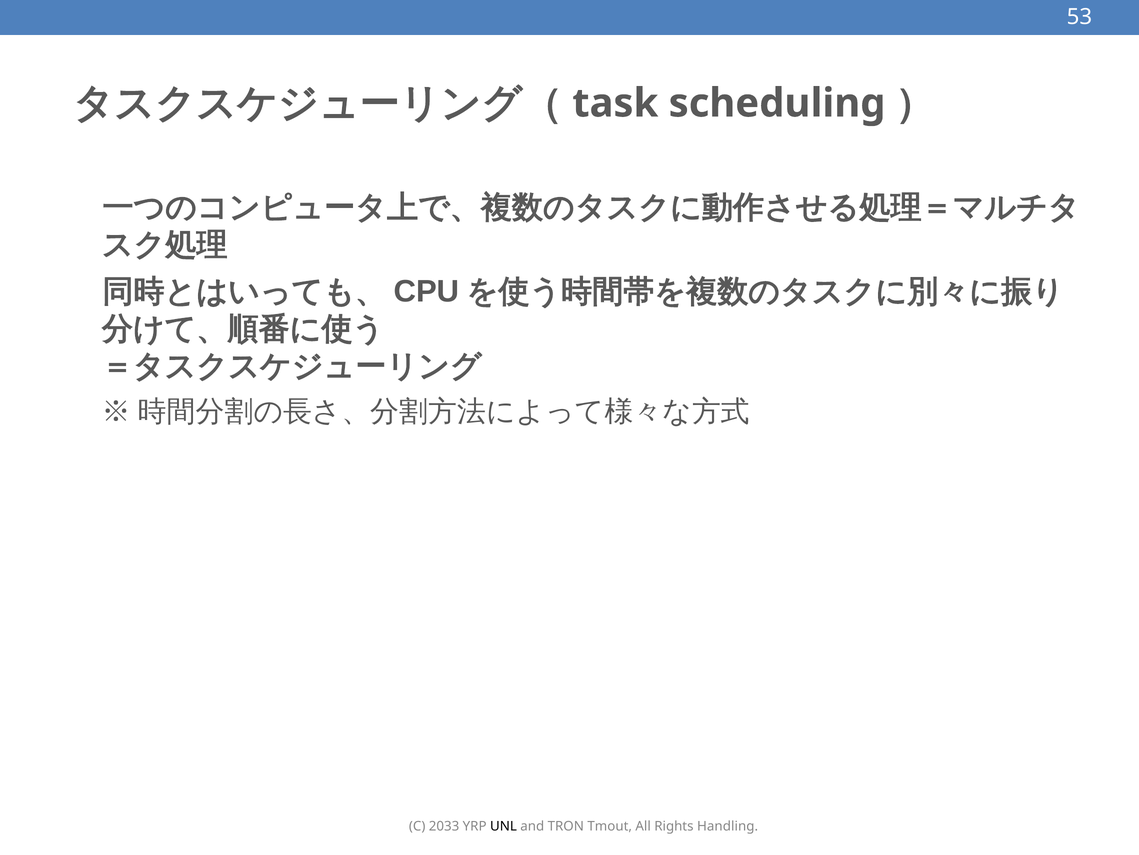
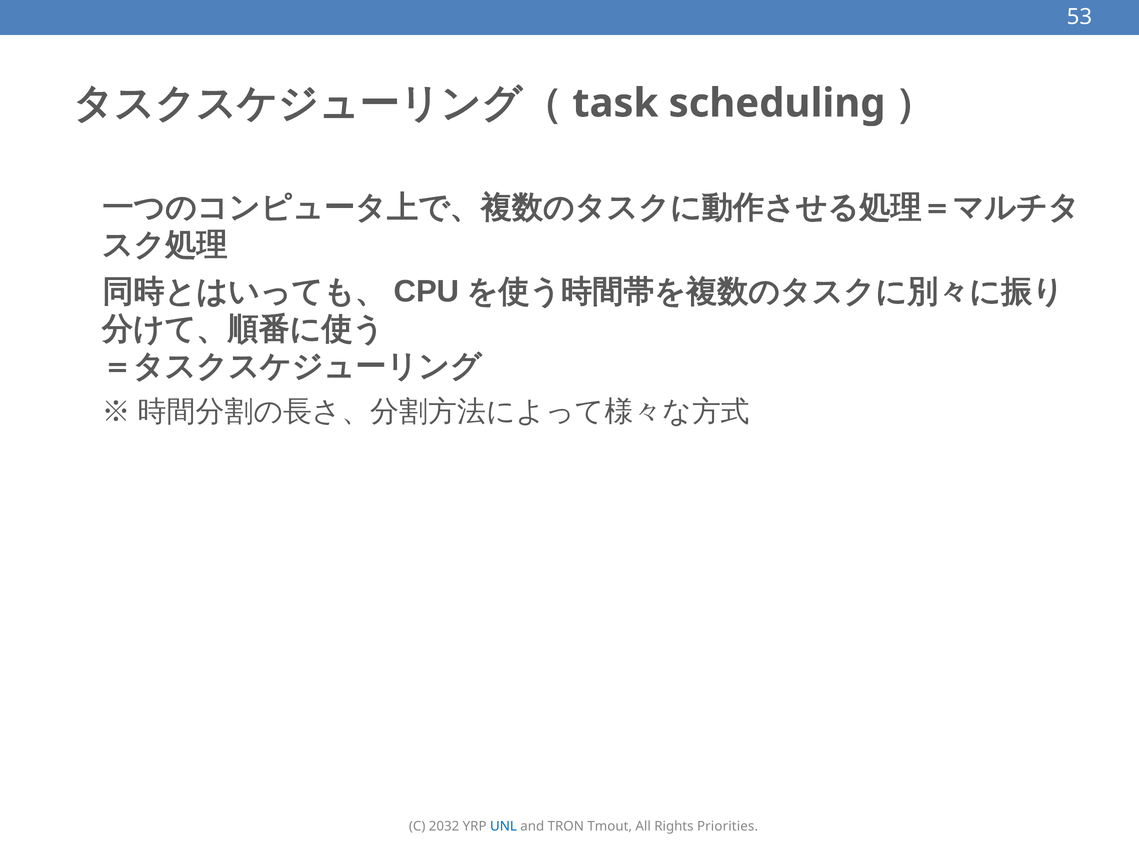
2033: 2033 -> 2032 (444, 826)
UNL colour: black -> blue (503, 826)
Handling: Handling -> Priorities (728, 826)
